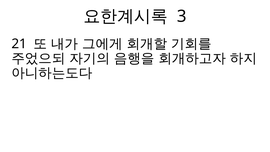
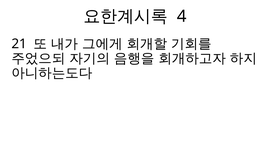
3: 3 -> 4 (182, 16)
